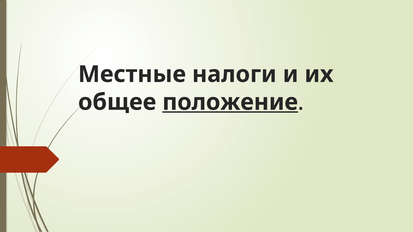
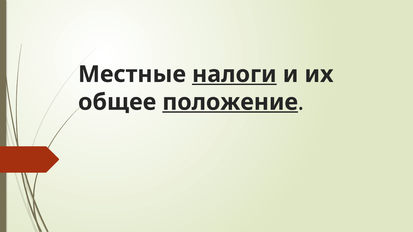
налоги underline: none -> present (234, 74)
